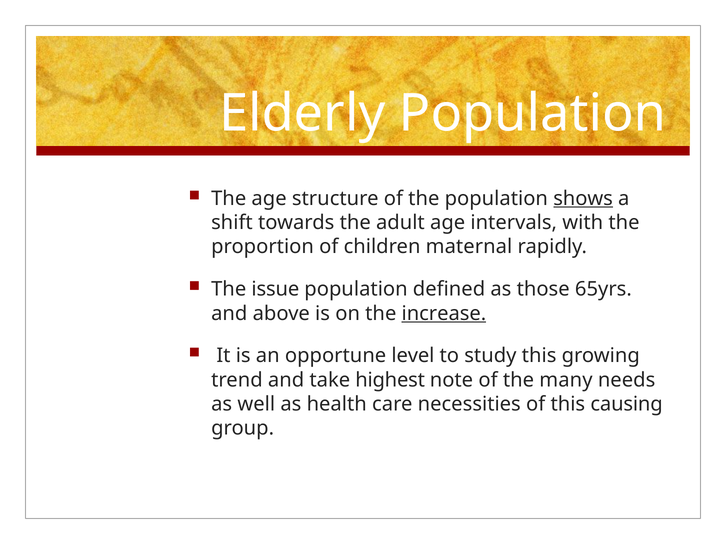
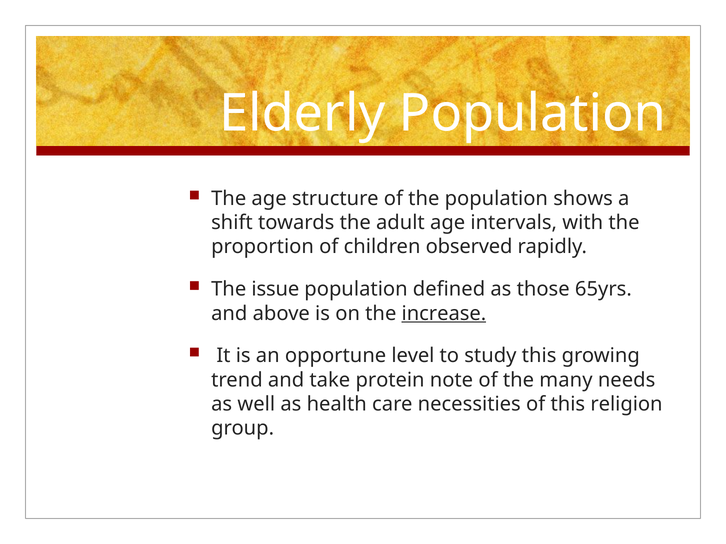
shows underline: present -> none (583, 199)
maternal: maternal -> observed (469, 247)
highest: highest -> protein (390, 380)
causing: causing -> religion (627, 404)
